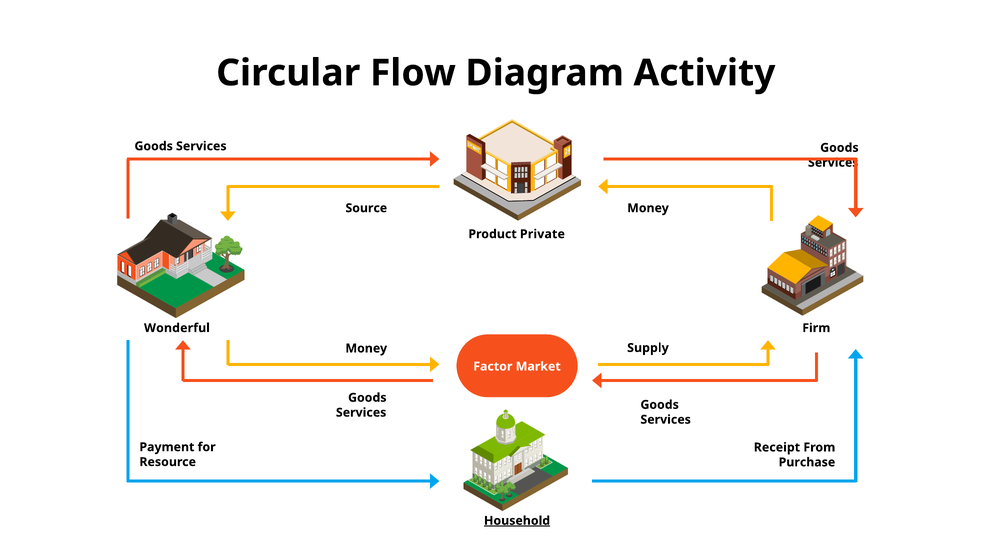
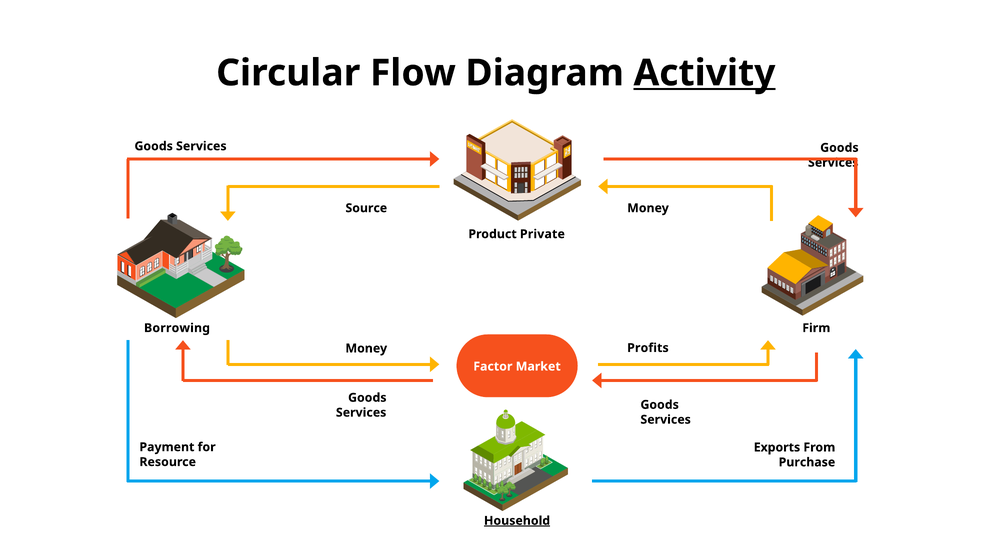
Activity underline: none -> present (704, 73)
Wonderful: Wonderful -> Borrowing (177, 328)
Supply: Supply -> Profits (648, 348)
Receipt: Receipt -> Exports (777, 447)
